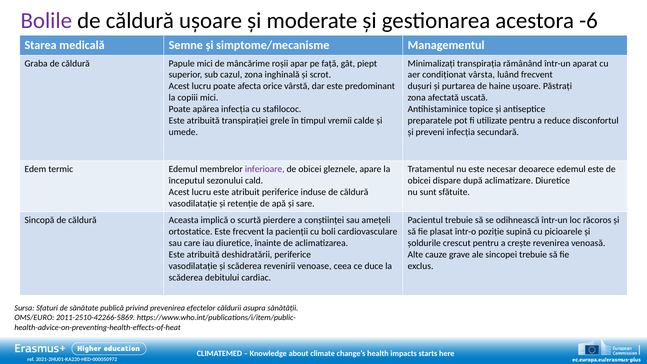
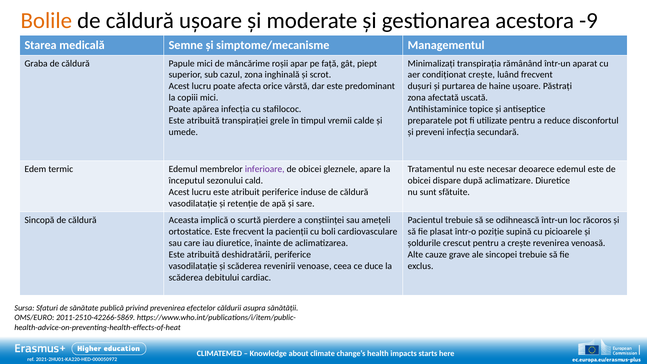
Bolile colour: purple -> orange (46, 21)
-6: -6 -> -9 (588, 21)
condiționat vârsta: vârsta -> crește (482, 75)
